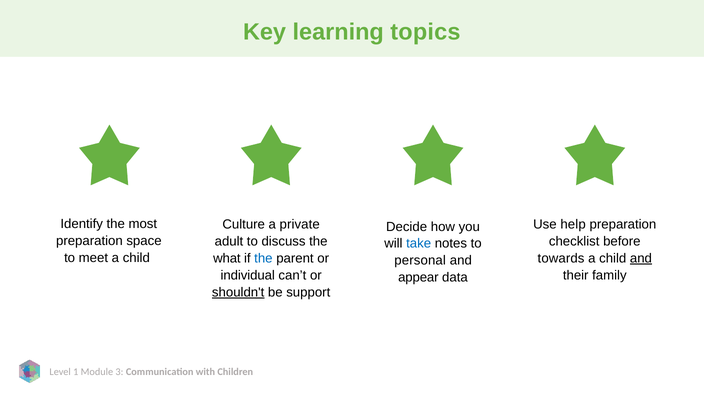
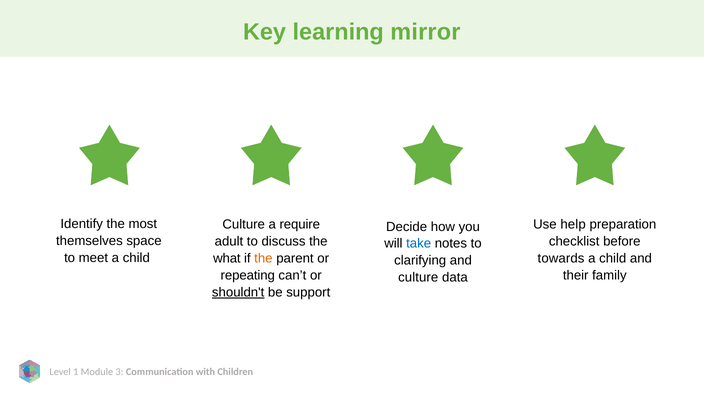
topics: topics -> mirror (425, 32)
private: private -> require (300, 224)
preparation: preparation -> themselves (89, 241)
and underline: present -> none (641, 258)
the colour: blue -> orange (263, 258)
personal: personal -> clarifying (420, 261)
individual: individual -> repeating (248, 275)
appear: appear -> culture (418, 277)
